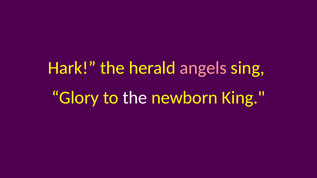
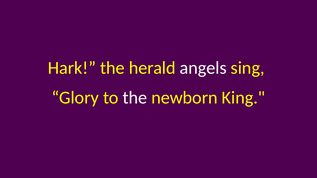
angels colour: pink -> white (203, 68)
